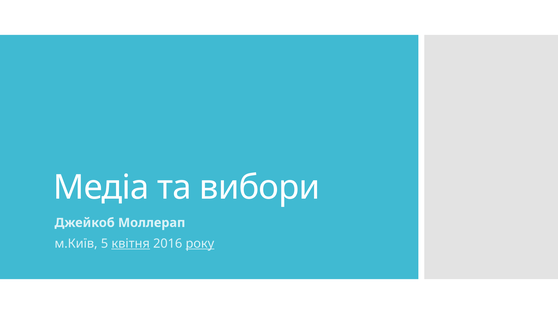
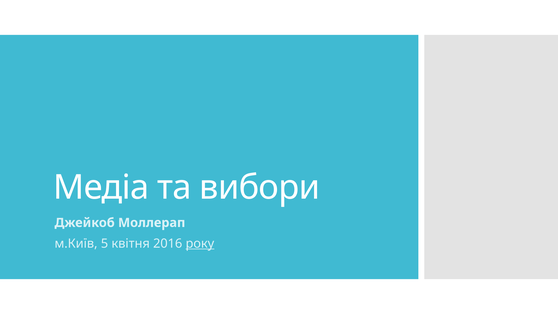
квітня underline: present -> none (131, 243)
